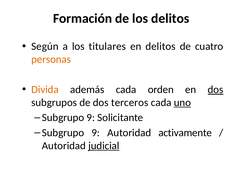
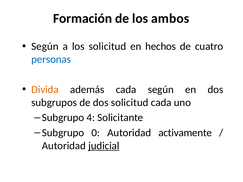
los delitos: delitos -> ambos (170, 19)
los titulares: titulares -> solicitud (107, 46)
en delitos: delitos -> hechos (161, 46)
personas colour: orange -> blue (51, 59)
cada orden: orden -> según (161, 90)
dos underline: present -> none (216, 90)
dos terceros: terceros -> solicitud (130, 103)
uno underline: present -> none (182, 103)
9: 9 -> 4 (91, 118)
9: 9 -> 0 (96, 133)
